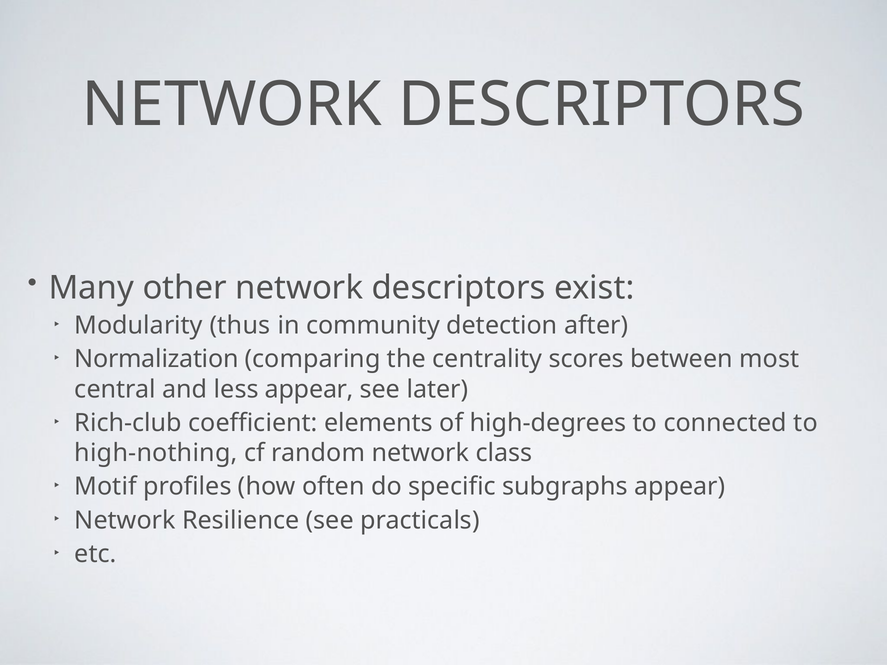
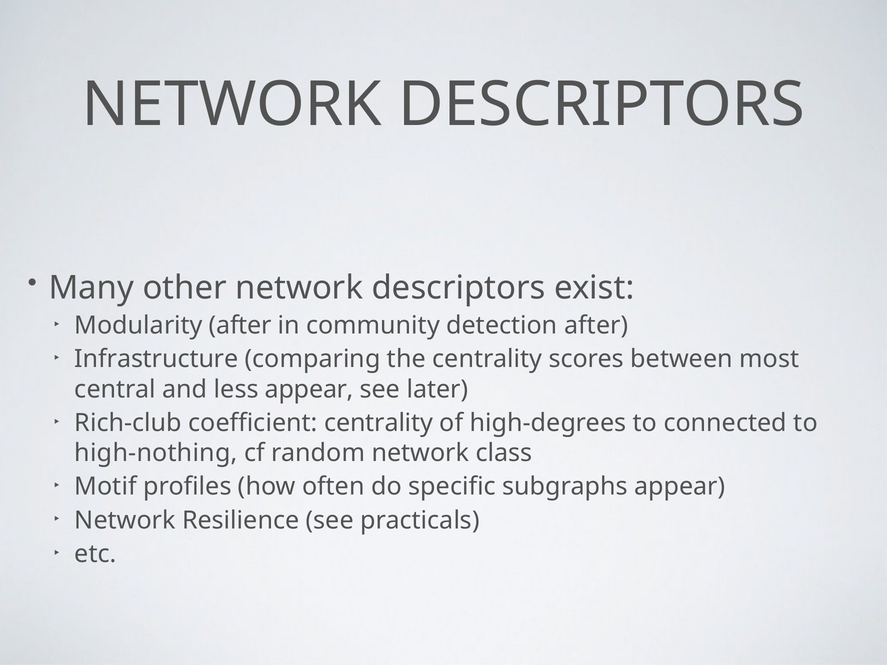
Modularity thus: thus -> after (240, 326)
Normalization: Normalization -> Infrastructure (156, 359)
coefficient elements: elements -> centrality (379, 423)
